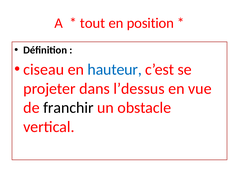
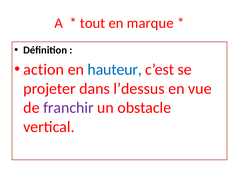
position: position -> marque (150, 23)
ciseau: ciseau -> action (44, 70)
franchir colour: black -> purple (68, 108)
